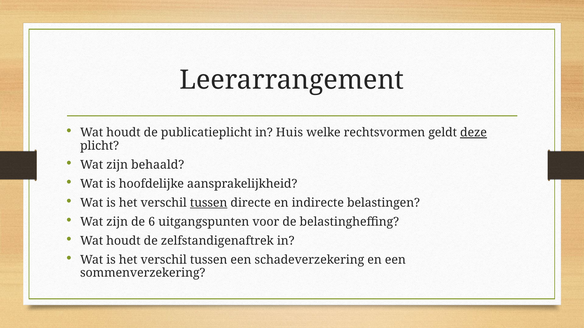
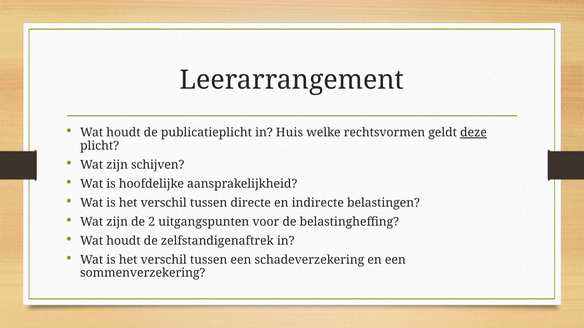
behaald: behaald -> schijven (158, 165)
tussen underline: present -> none (209, 203)
6: 6 -> 2 (152, 222)
